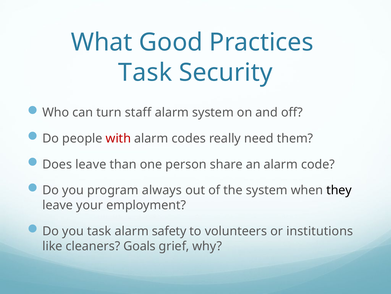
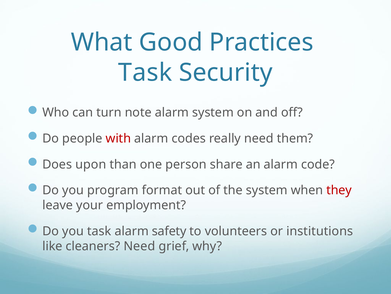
staff: staff -> note (138, 112)
Does leave: leave -> upon (91, 164)
always: always -> format (162, 190)
they colour: black -> red (339, 190)
cleaners Goals: Goals -> Need (139, 246)
